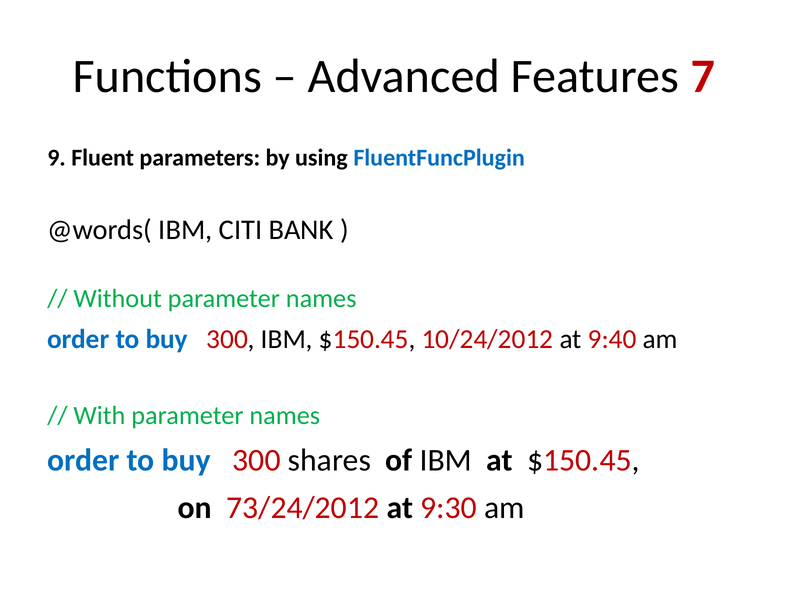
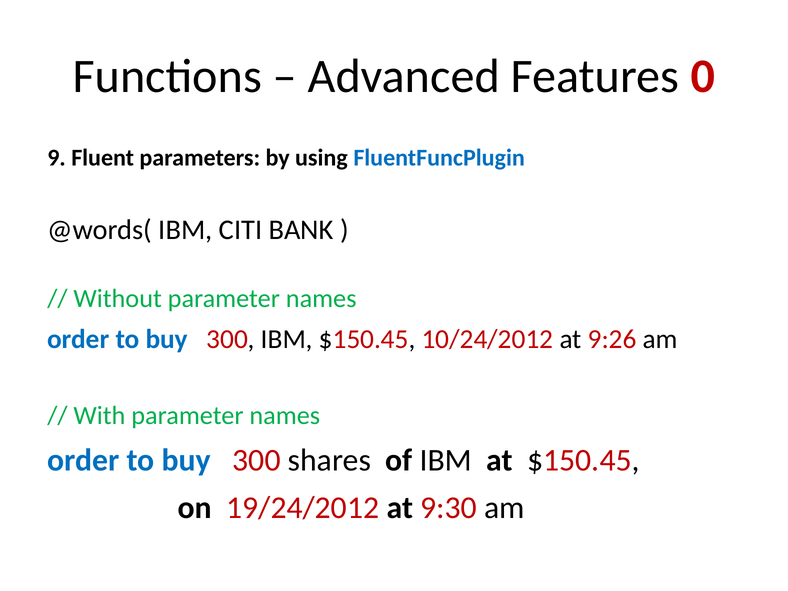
7: 7 -> 0 (703, 76)
9:40: 9:40 -> 9:26 (612, 339)
73/24/2012: 73/24/2012 -> 19/24/2012 (303, 508)
